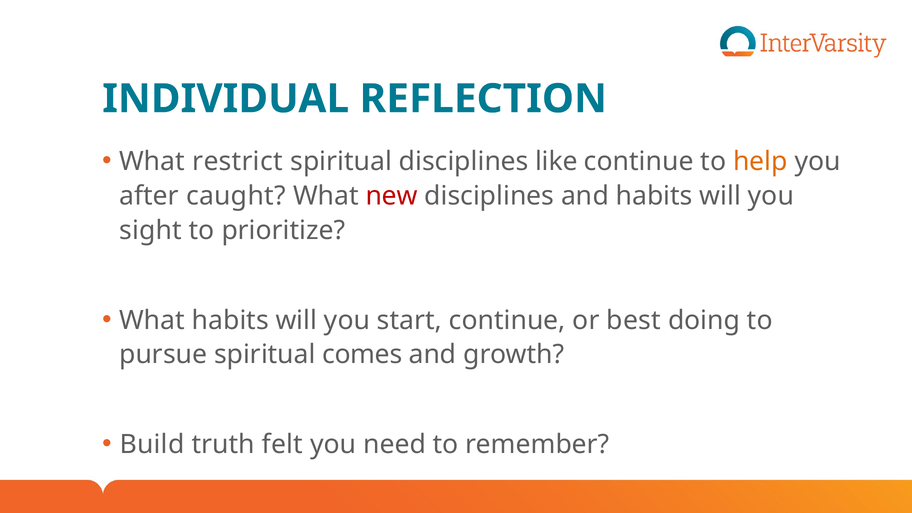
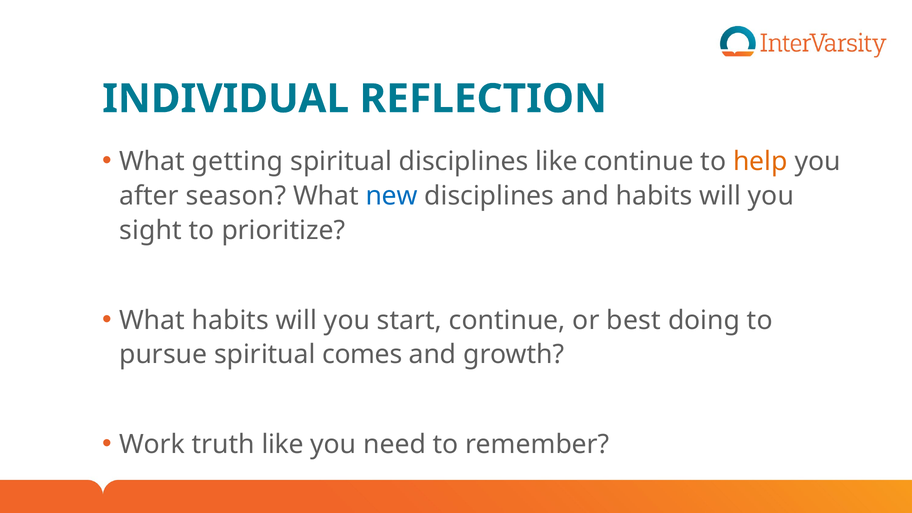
restrict: restrict -> getting (238, 161)
caught: caught -> season (236, 196)
new colour: red -> blue (392, 196)
Build: Build -> Work (152, 445)
truth felt: felt -> like (283, 445)
